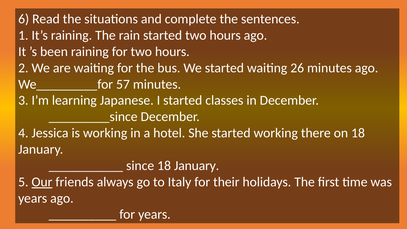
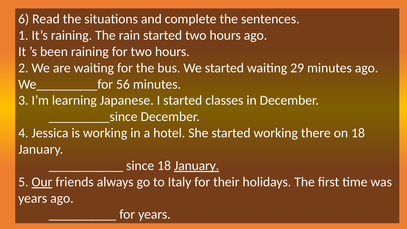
26: 26 -> 29 (297, 68)
57: 57 -> 56 (123, 84)
January underline: none -> present (197, 166)
